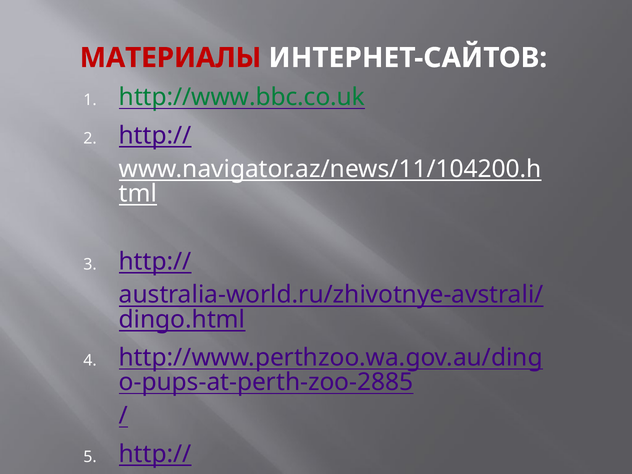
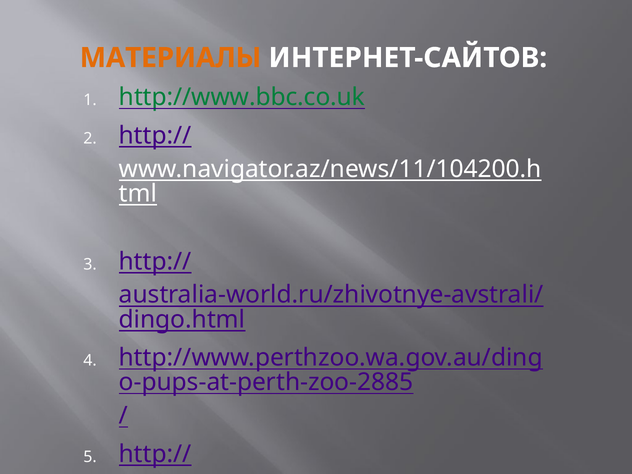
МАТЕРИАЛЫ colour: red -> orange (171, 58)
